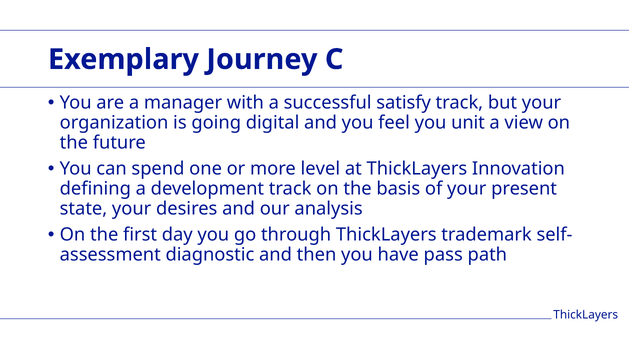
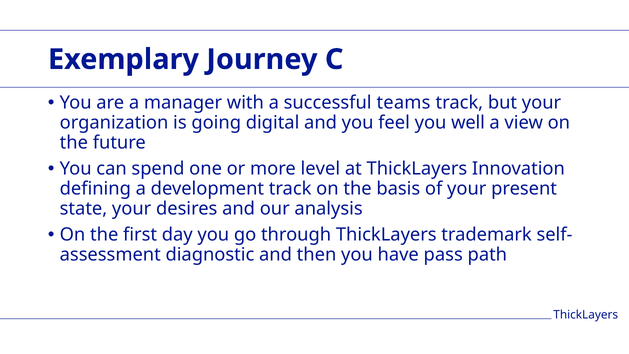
satisfy: satisfy -> teams (404, 103)
unit: unit -> well (468, 123)
